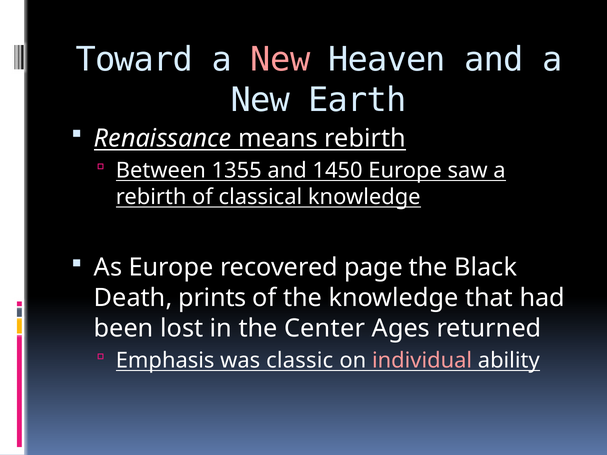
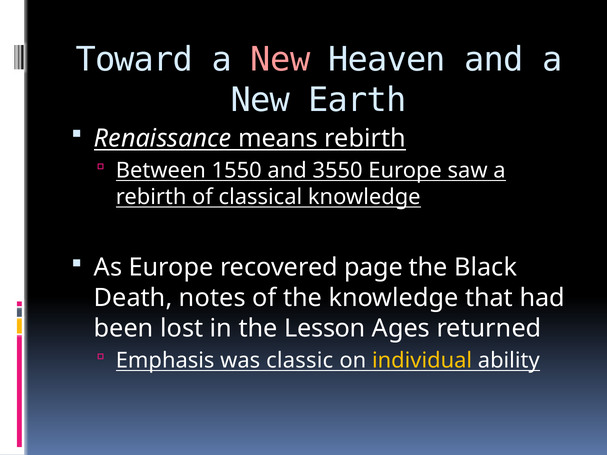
1355: 1355 -> 1550 (237, 171)
1450: 1450 -> 3550 (338, 171)
prints: prints -> notes (212, 298)
Center: Center -> Lesson (325, 328)
individual colour: pink -> yellow (422, 361)
